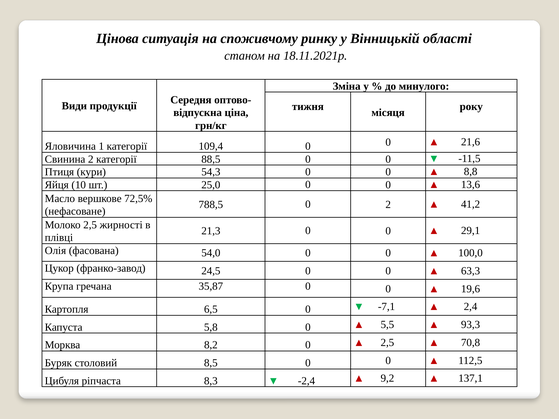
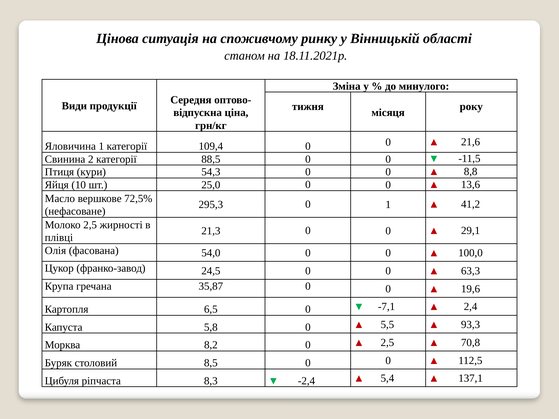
788,5: 788,5 -> 295,3 (211, 205)
0 2: 2 -> 1 (388, 205)
9,2: 9,2 -> 5,4 (387, 379)
